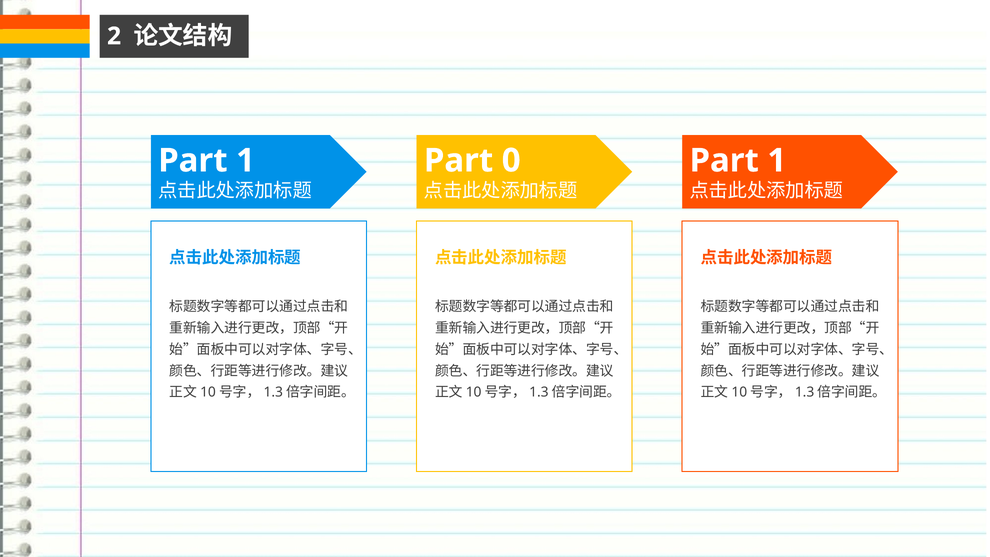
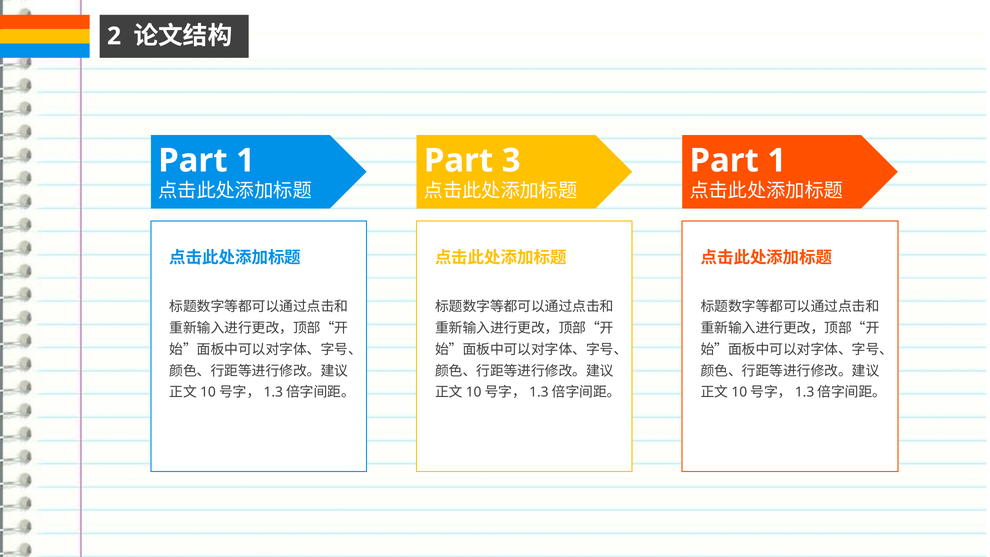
0: 0 -> 3 (511, 161)
